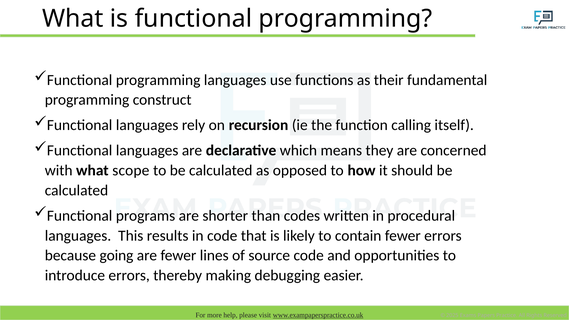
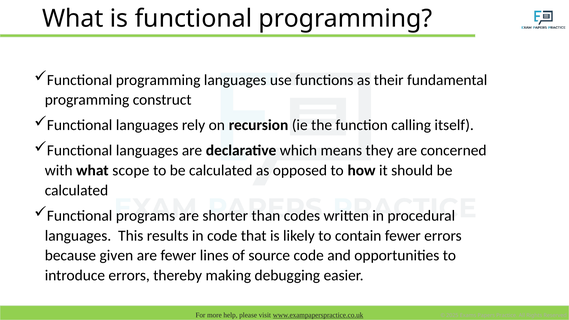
going: going -> given (116, 256)
